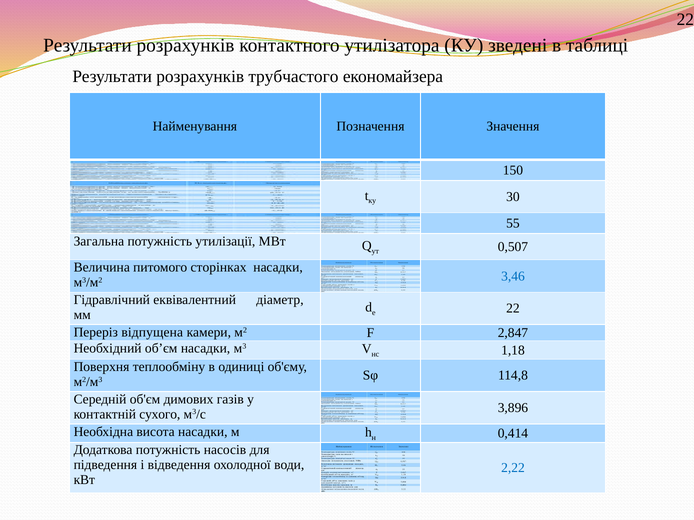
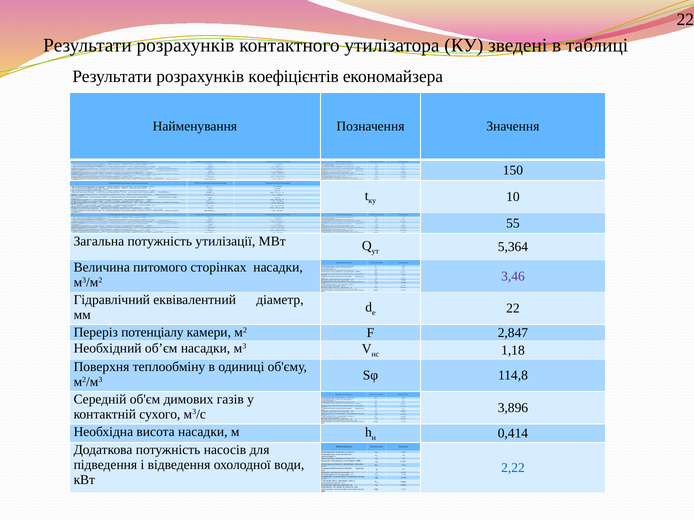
трубчастого: трубчастого -> коефіцієнтів (294, 77)
30: 30 -> 10 (513, 197)
0,507: 0,507 -> 5,364 (513, 247)
3,46 colour: blue -> purple (513, 276)
відпущена: відпущена -> потенціалу (152, 332)
